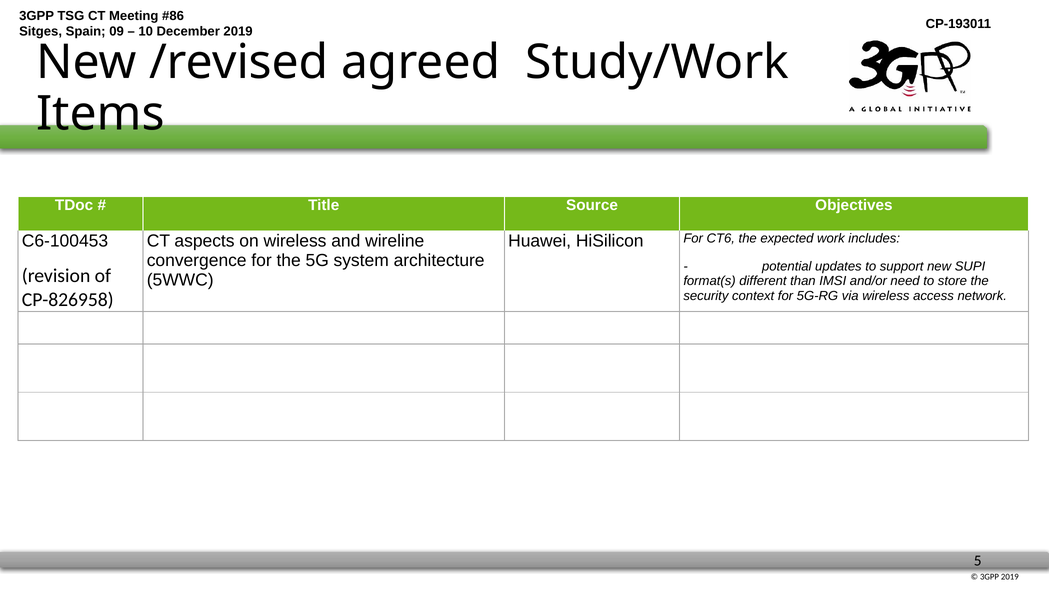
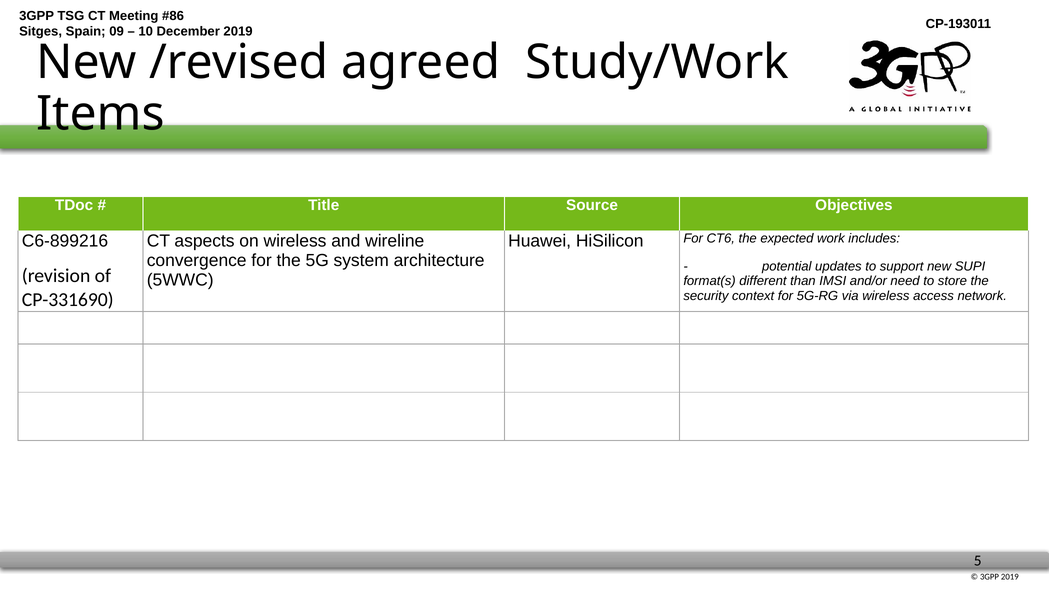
C6-100453: C6-100453 -> C6-899216 (65, 241)
CP-826958: CP-826958 -> CP-331690 (68, 300)
